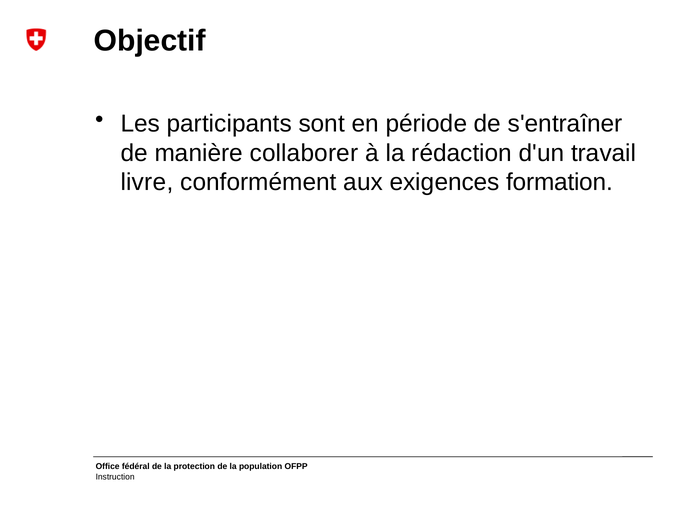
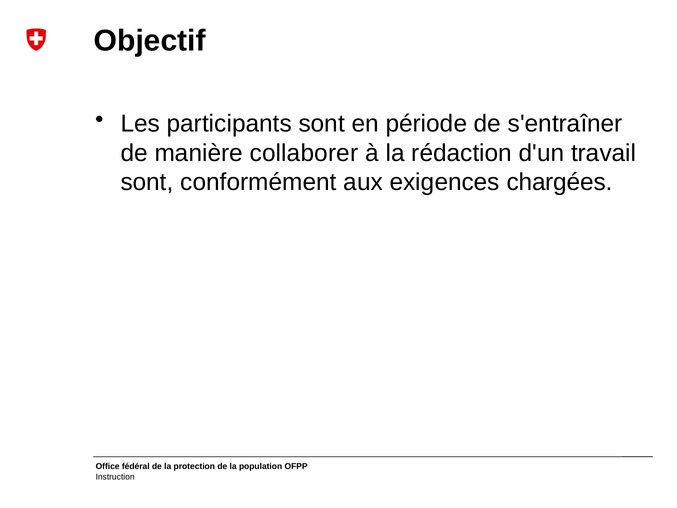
livre: livre -> sont (147, 182)
formation: formation -> chargées (560, 182)
